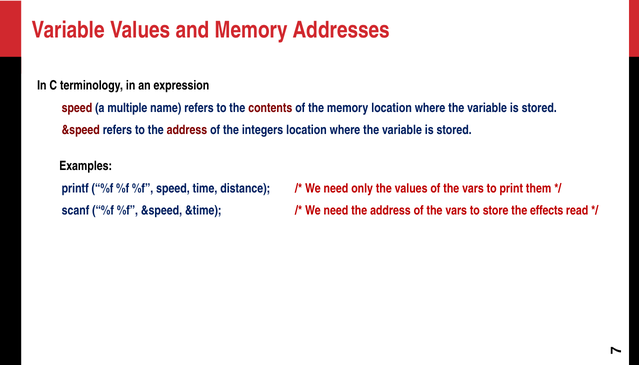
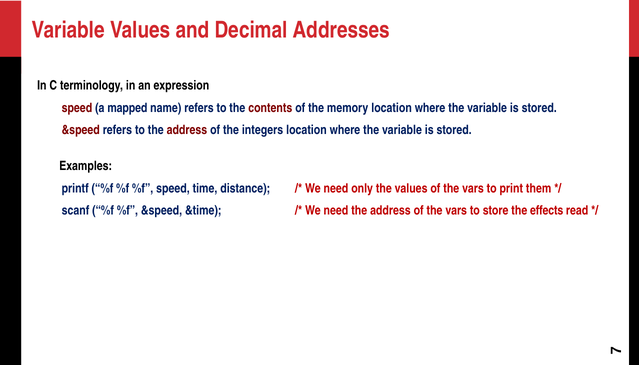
and Memory: Memory -> Decimal (251, 30)
multiple: multiple -> mapped (127, 108)
